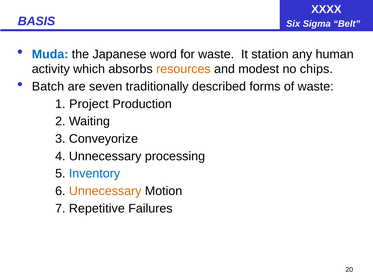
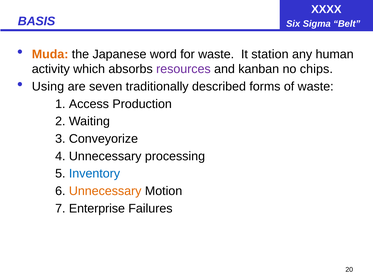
Muda colour: blue -> orange (50, 54)
resources colour: orange -> purple (183, 69)
modest: modest -> kanban (259, 69)
Batch: Batch -> Using (48, 86)
Project: Project -> Access (89, 104)
Repetitive: Repetitive -> Enterprise (97, 208)
